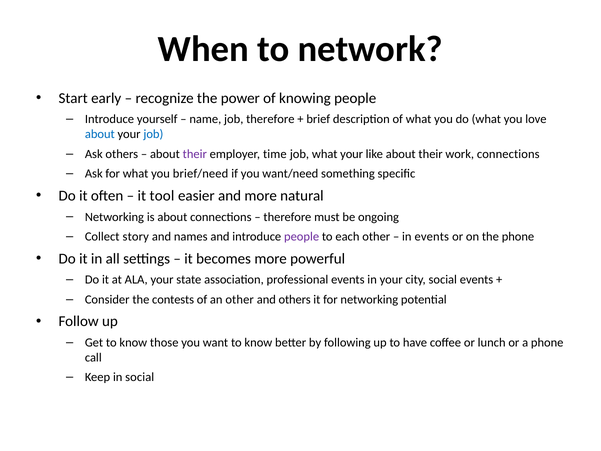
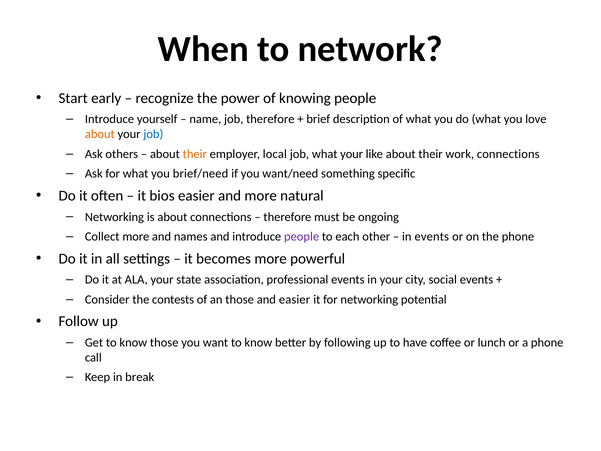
about colour: blue -> orange (100, 134)
their colour: purple -> orange (195, 154)
time: time -> local (275, 154)
tool: tool -> bios (162, 196)
Collect story: story -> more (136, 236)
an other: other -> those (240, 299)
and others: others -> easier (295, 299)
in social: social -> break (140, 377)
